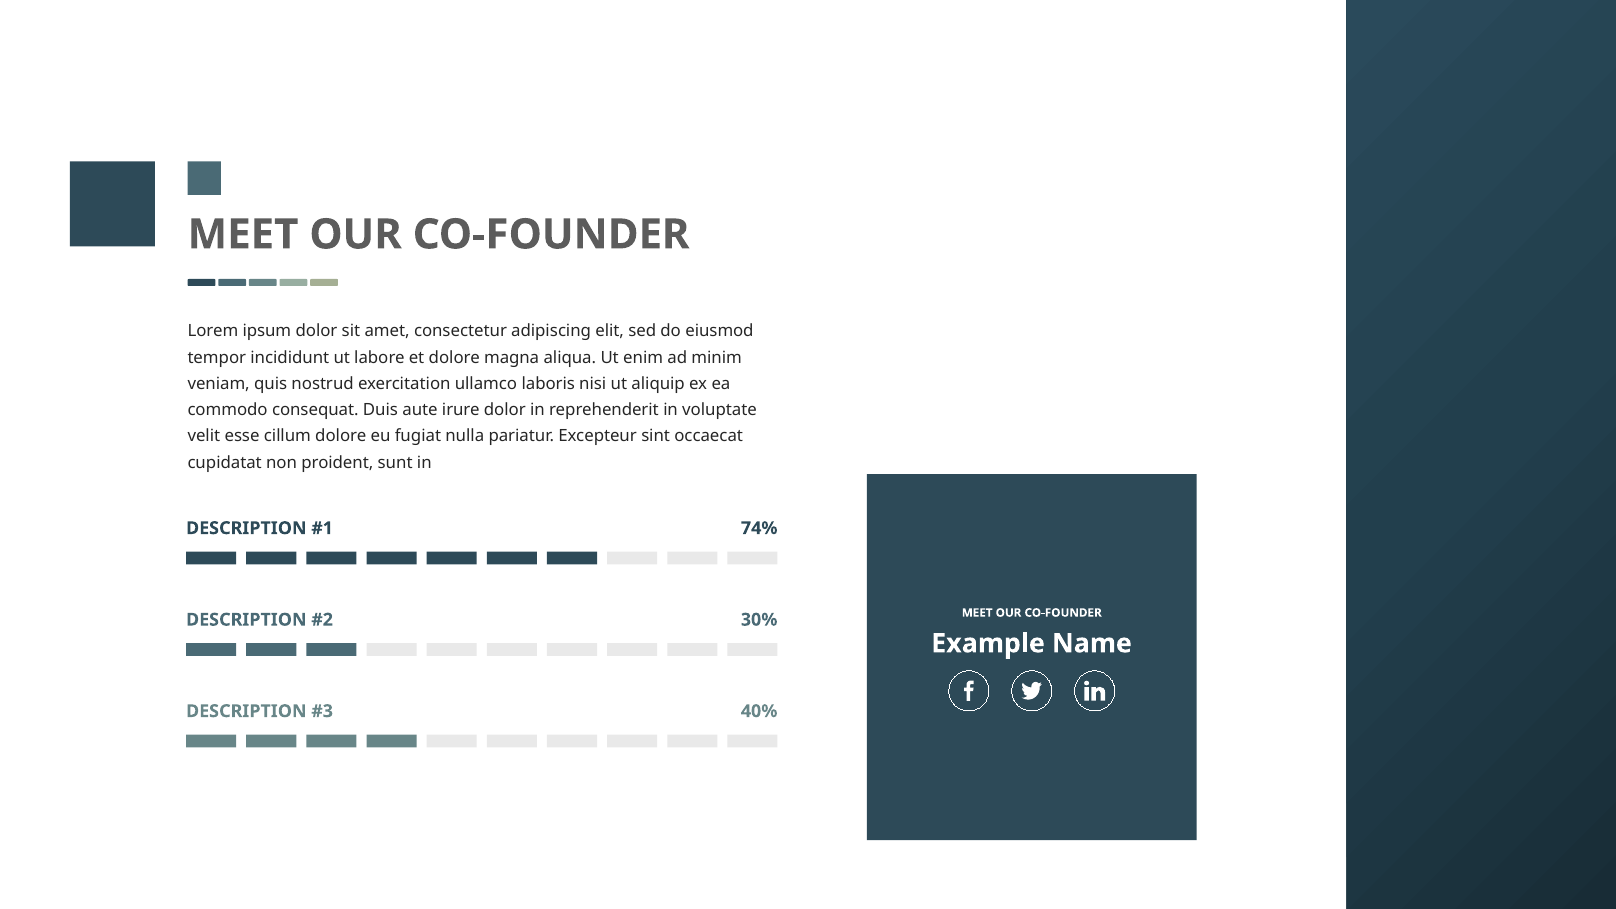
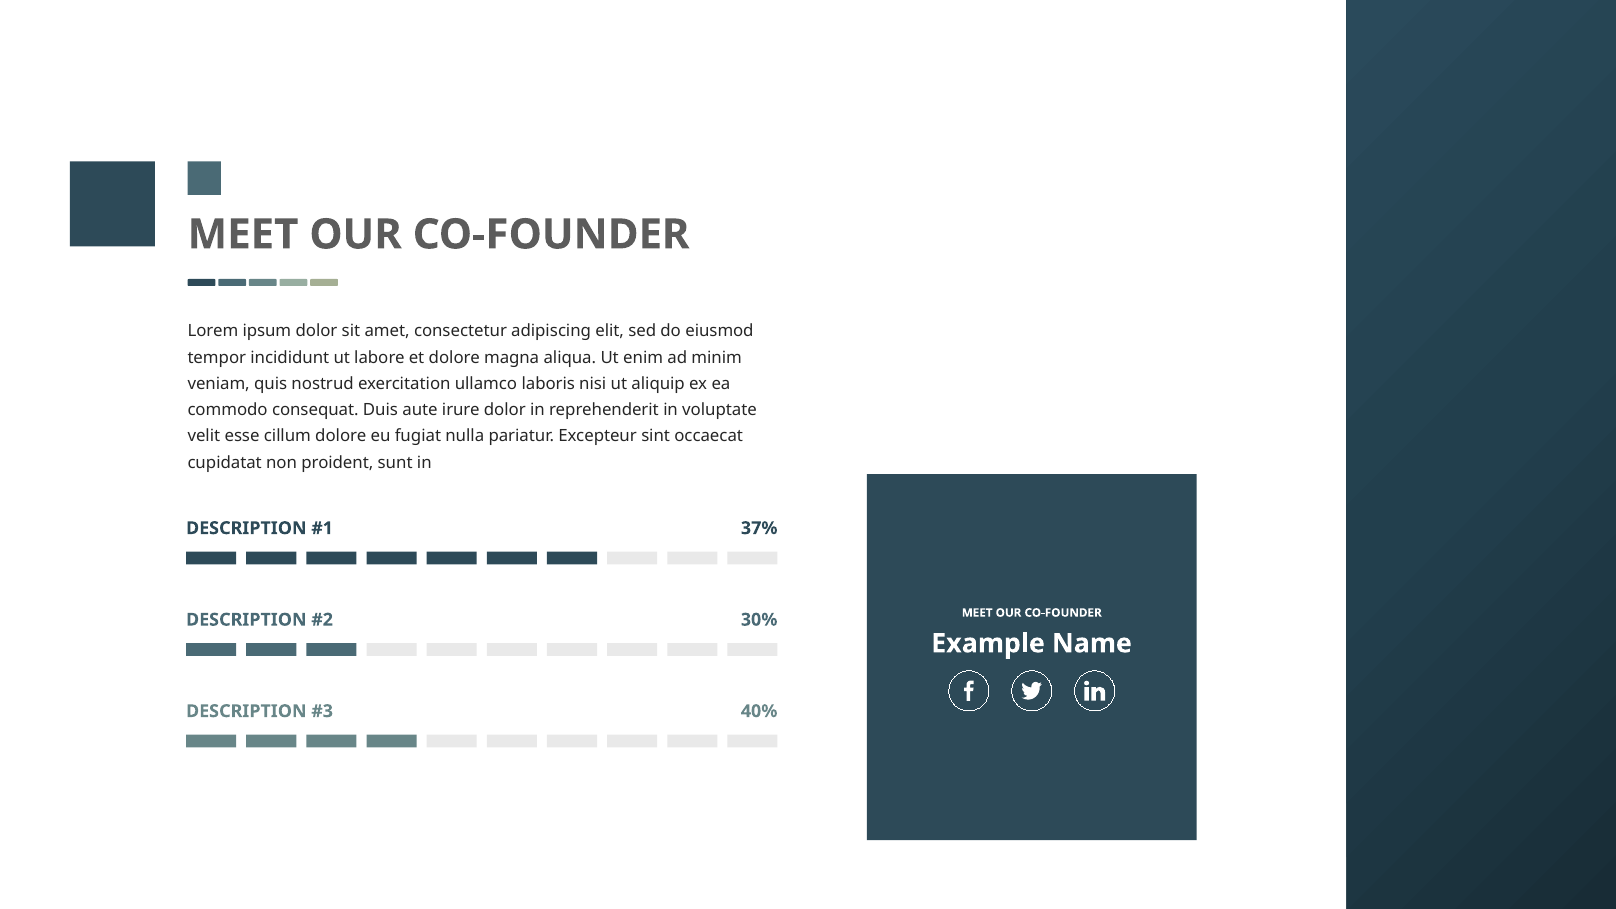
74%: 74% -> 37% (759, 528)
